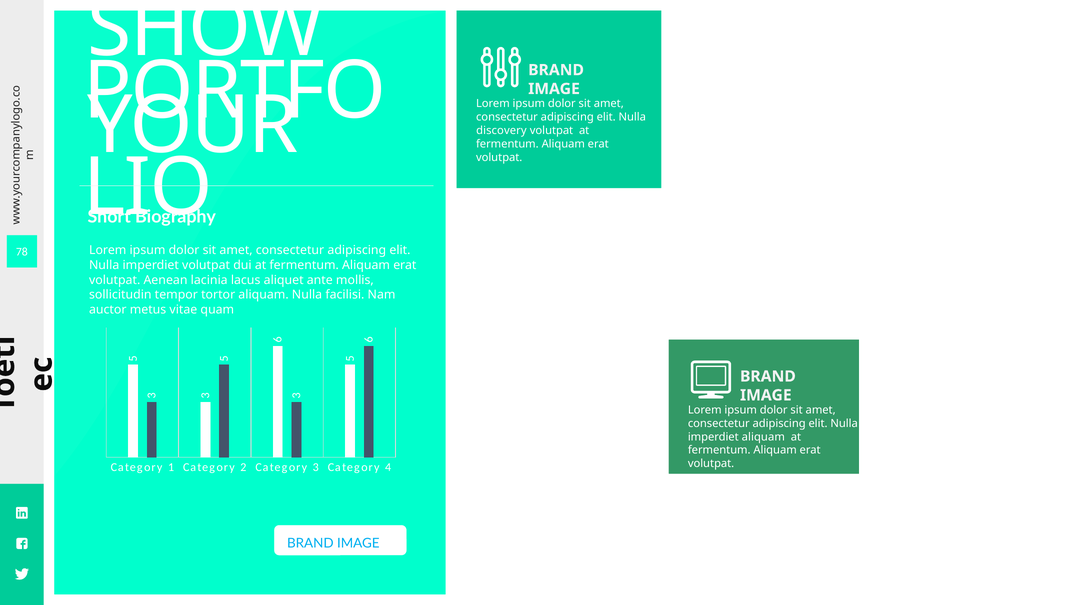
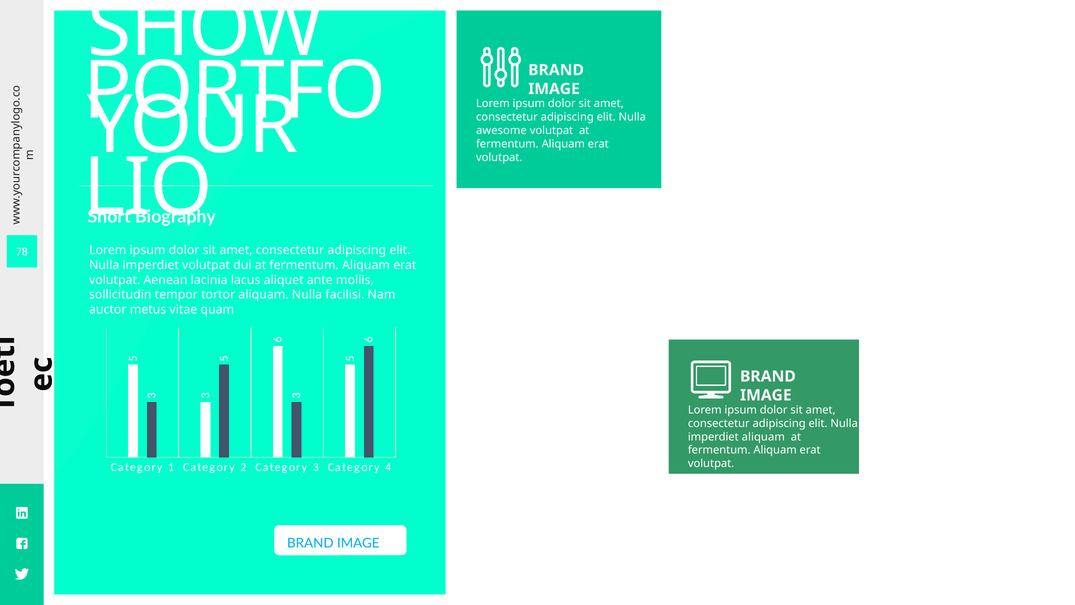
discovery: discovery -> awesome (501, 130)
